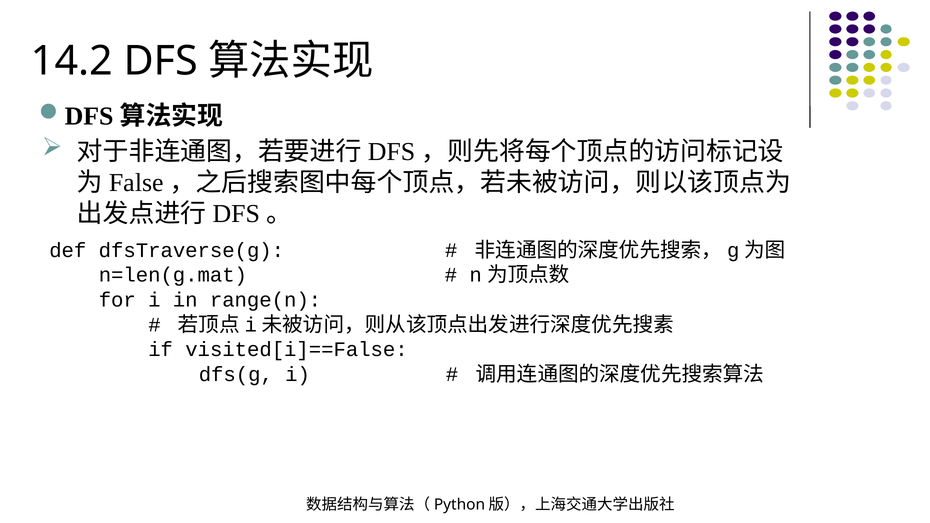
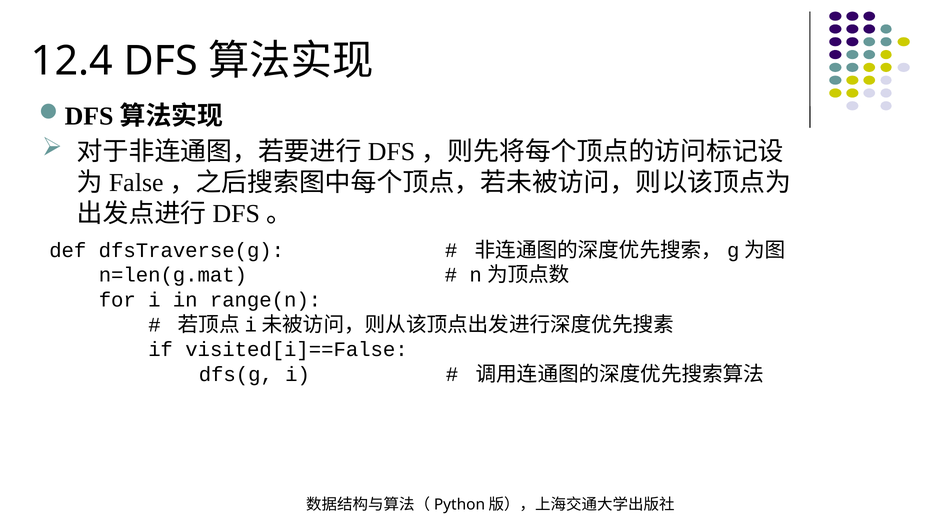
14.2: 14.2 -> 12.4 (72, 61)
